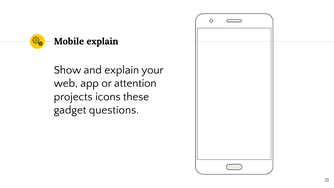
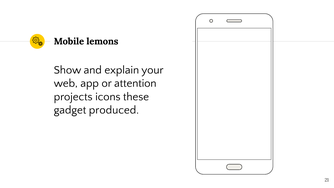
Mobile explain: explain -> lemons (102, 41)
questions: questions -> produced (114, 110)
